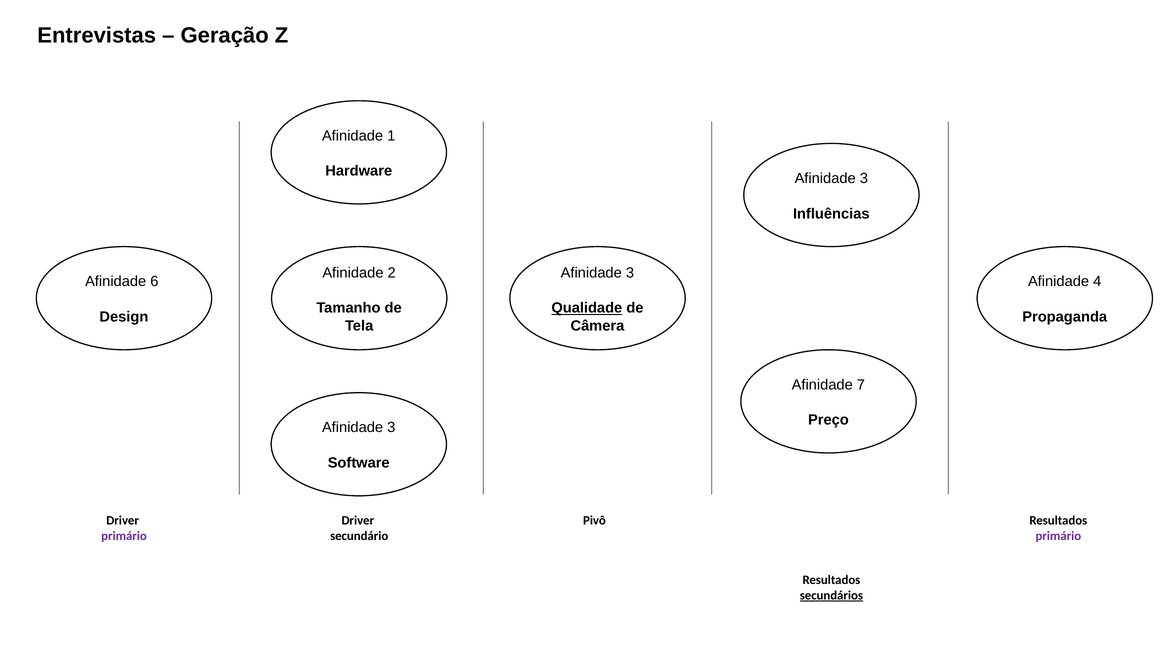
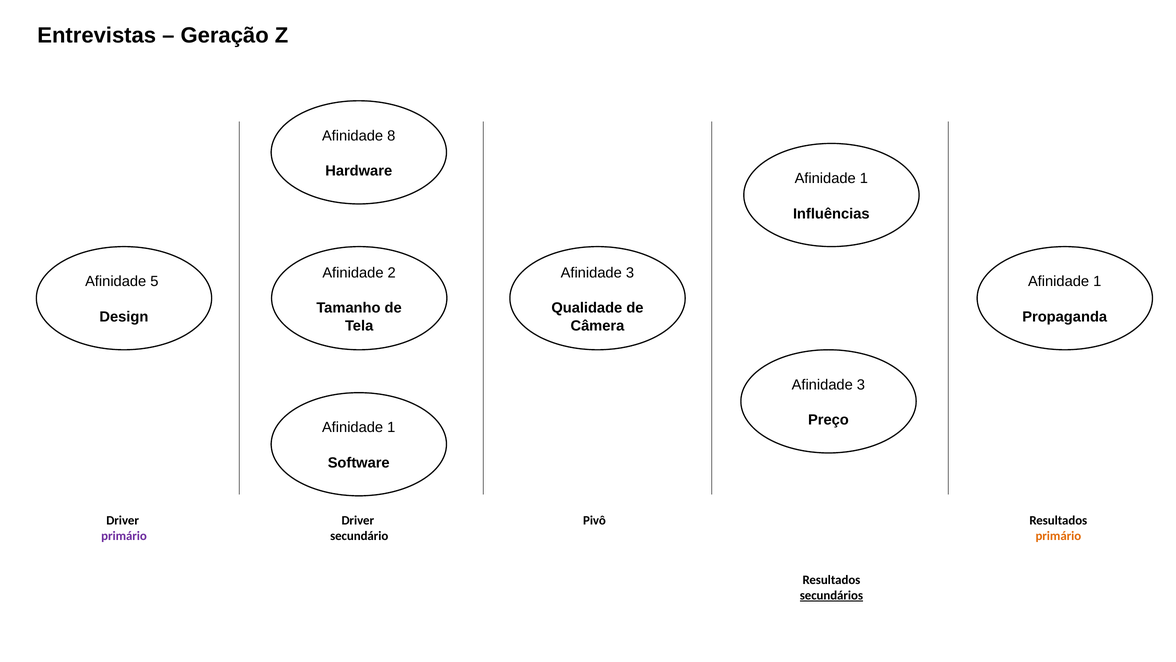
1: 1 -> 8 (391, 136)
3: 3 -> 1 (864, 178)
6: 6 -> 5 (154, 281)
4: 4 -> 1 (1097, 281)
Qualidade underline: present -> none (587, 308)
7: 7 -> 3 (861, 384)
3: 3 -> 1 (391, 427)
primário colour: purple -> orange (1058, 535)
